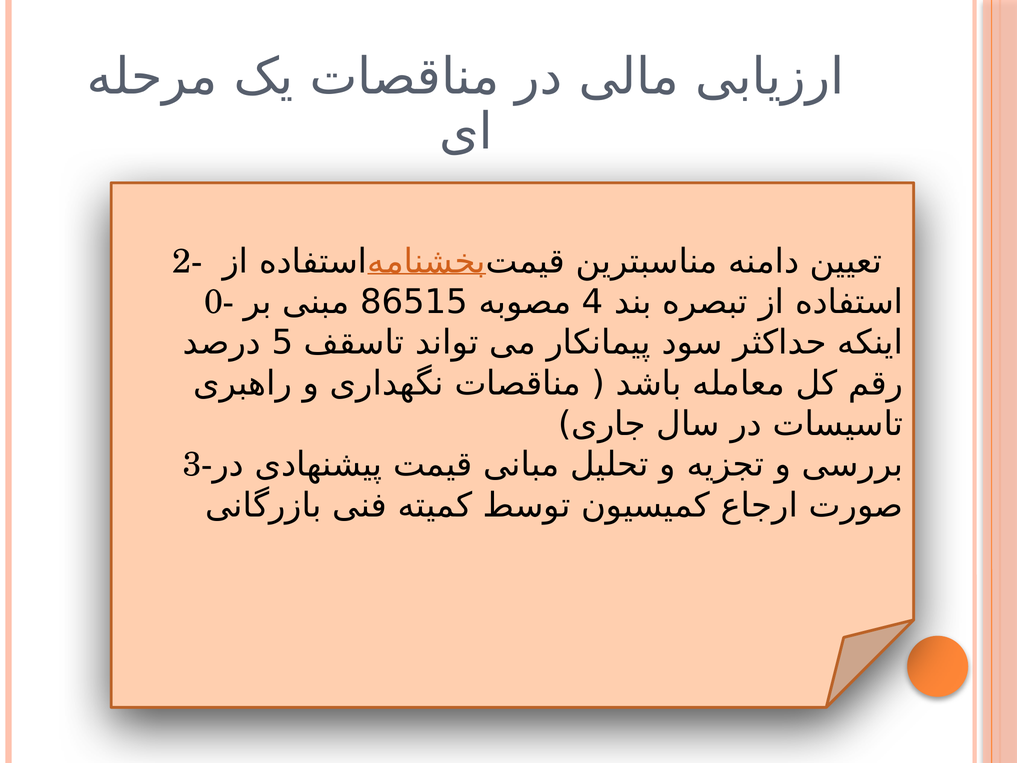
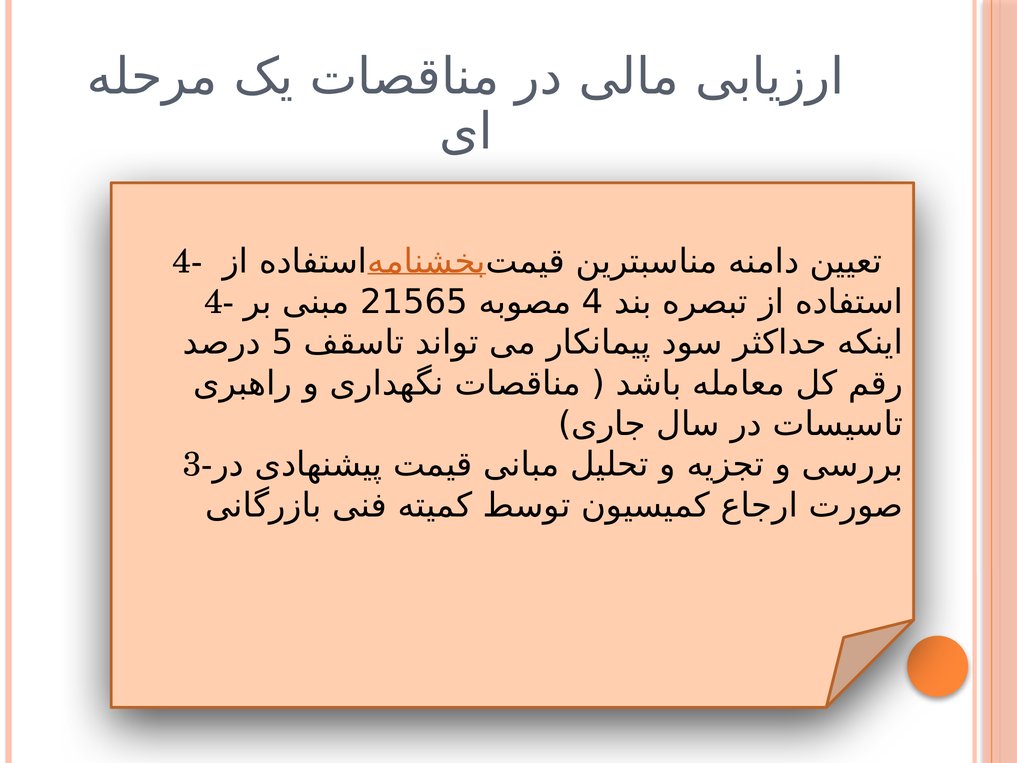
2-: 2- -> 4- (188, 261)
86515: 86515 -> 21565 (414, 302)
0-: 0- -> 4- (219, 302)
